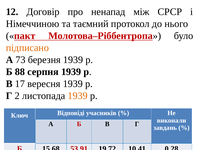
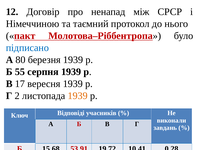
підписано colour: orange -> blue (27, 48)
73: 73 -> 80 (20, 60)
88: 88 -> 55 (20, 71)
